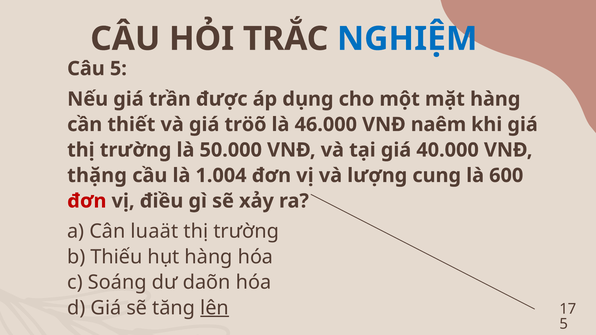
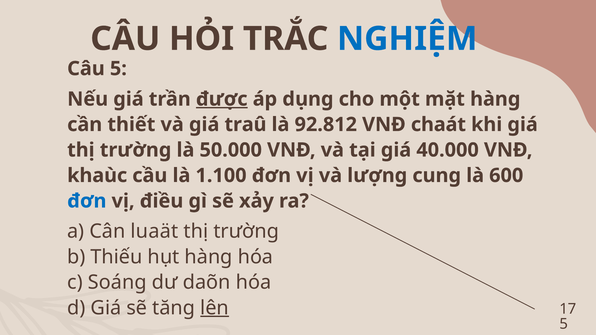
được underline: none -> present (222, 99)
tröõ: tröõ -> traû (246, 125)
46.000: 46.000 -> 92.812 (326, 125)
naêm: naêm -> chaát (438, 125)
thặng: thặng -> khaùc (97, 176)
1.004: 1.004 -> 1.100 (221, 176)
đơn colour: red -> blue (87, 201)
